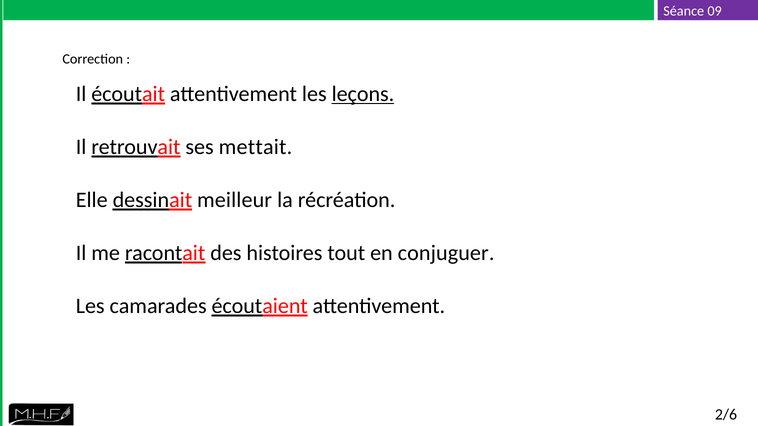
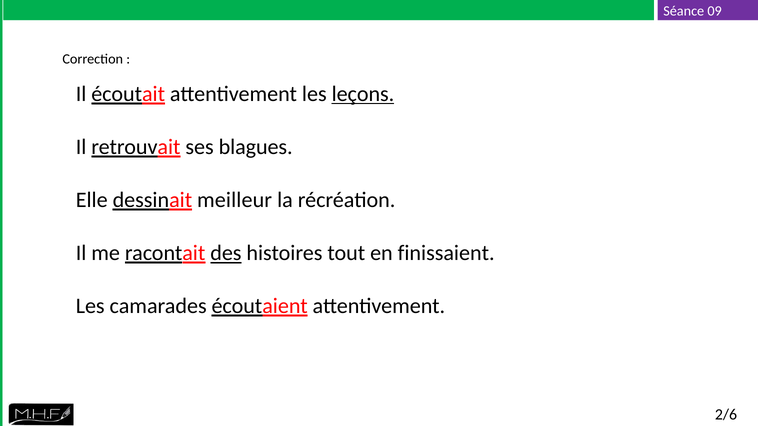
mettait: mettait -> blagues (256, 147)
des underline: none -> present (226, 253)
conjuguer: conjuguer -> finissaient (446, 253)
